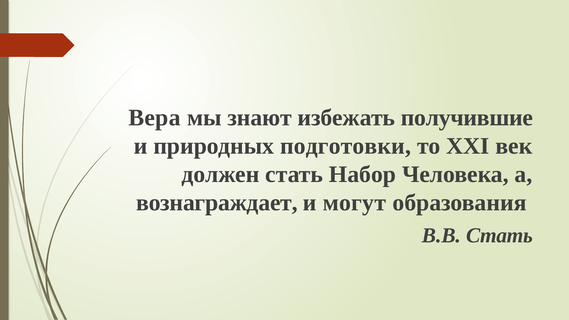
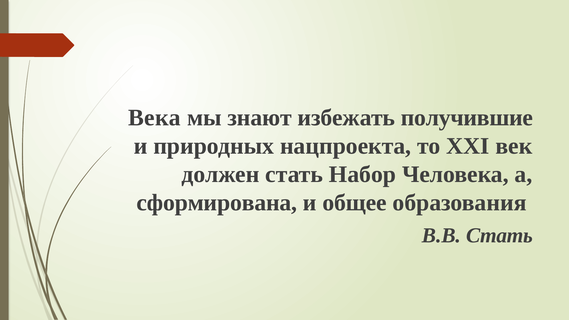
Вера: Вера -> Века (155, 118)
подготовки: подготовки -> нацпроекта (346, 146)
вознаграждает: вознаграждает -> сформирована (217, 203)
могут: могут -> общее (355, 203)
